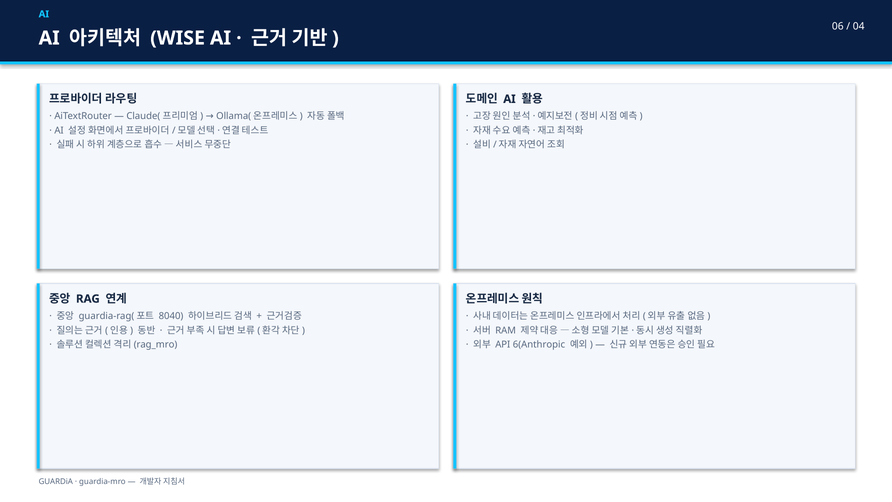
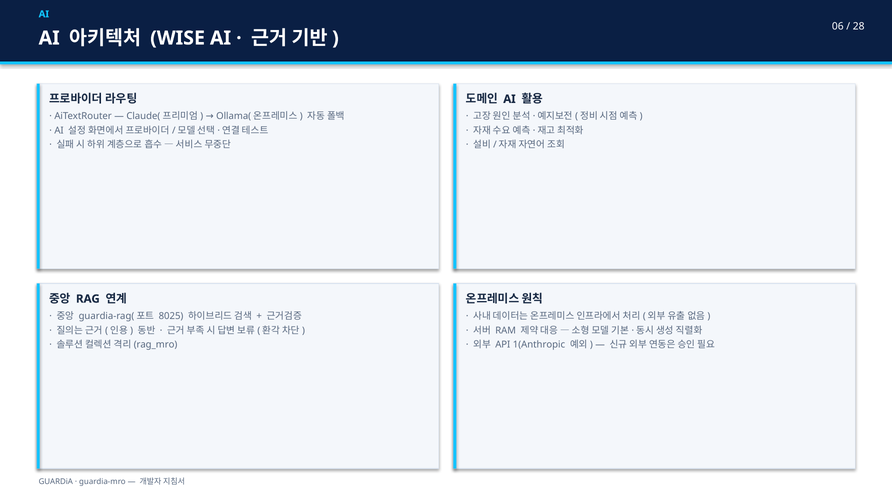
04: 04 -> 28 (859, 26)
8040: 8040 -> 8025 (171, 316)
6(Anthropic: 6(Anthropic -> 1(Anthropic (539, 344)
